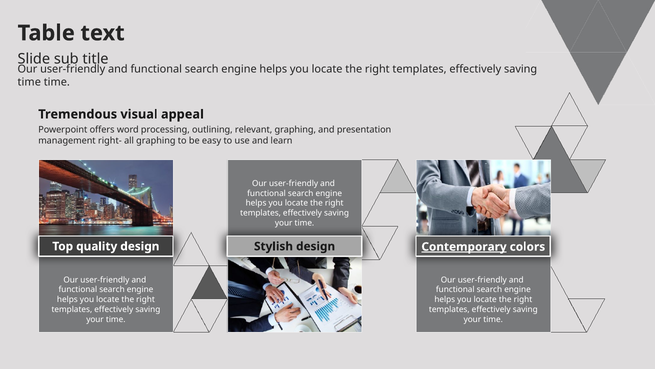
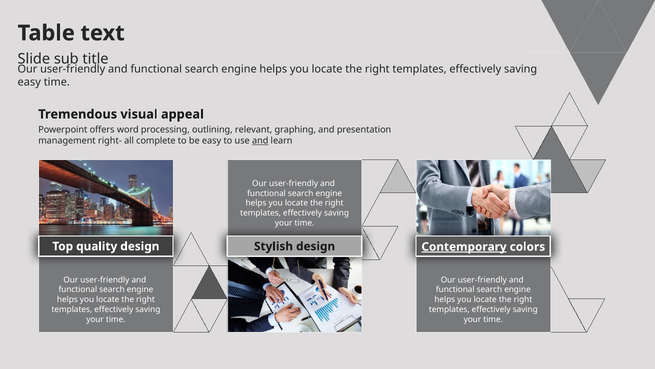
time: time -> easy (29, 82)
all graphing: graphing -> complete (156, 141)
and underline: none -> present (260, 141)
